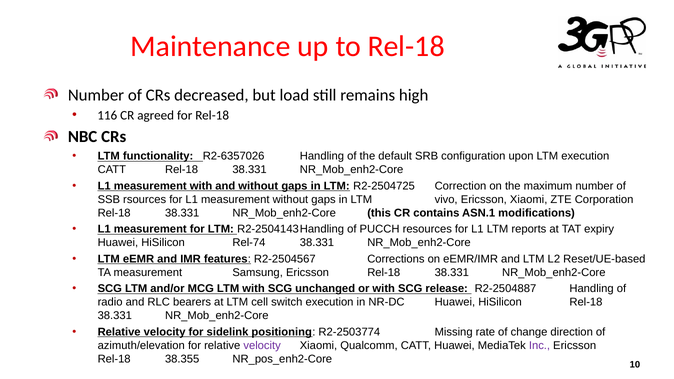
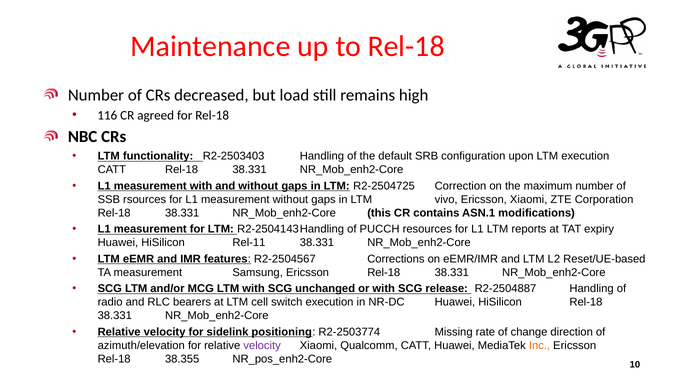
R2-6357026: R2-6357026 -> R2-2503403 (234, 156)
Rel-74: Rel-74 -> Rel-11 (249, 243)
Inc colour: purple -> orange (540, 346)
